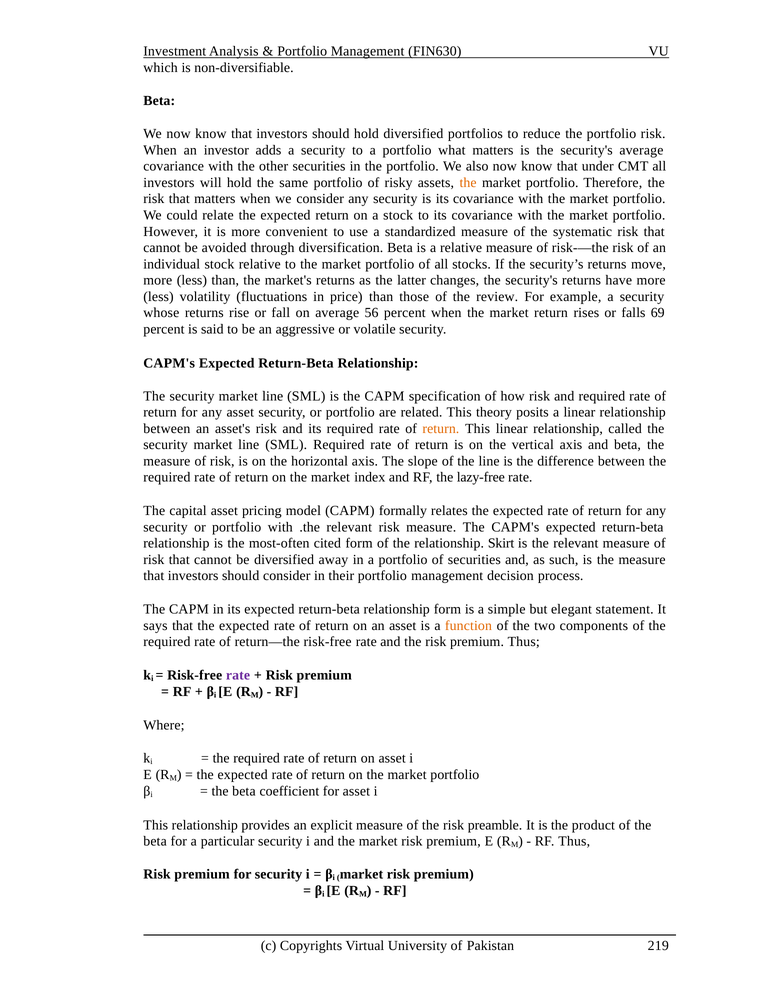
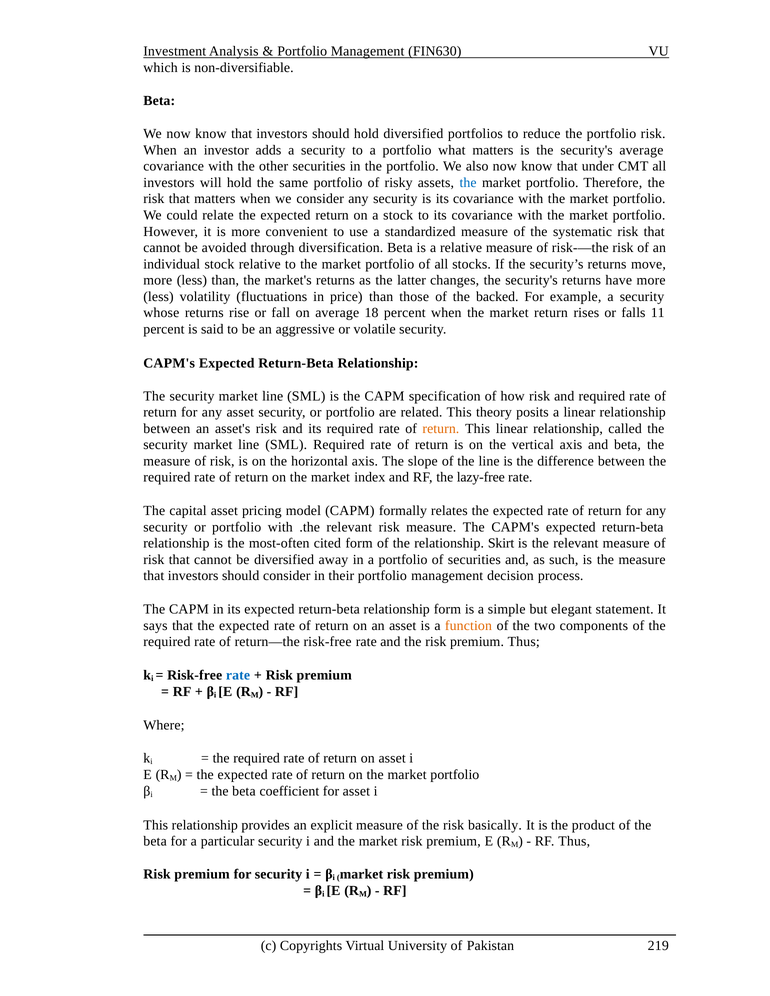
the colour: orange -> blue (468, 183)
review: review -> backed (497, 297)
56: 56 -> 18 (371, 313)
69: 69 -> 11 (658, 313)
rate colour: purple -> blue (238, 676)
preamble: preamble -> basically (495, 826)
